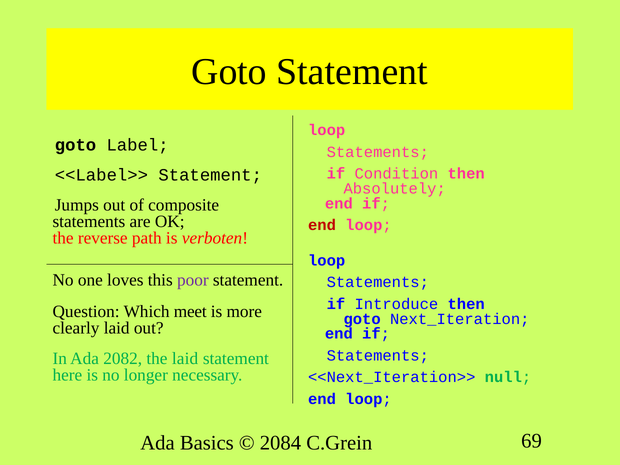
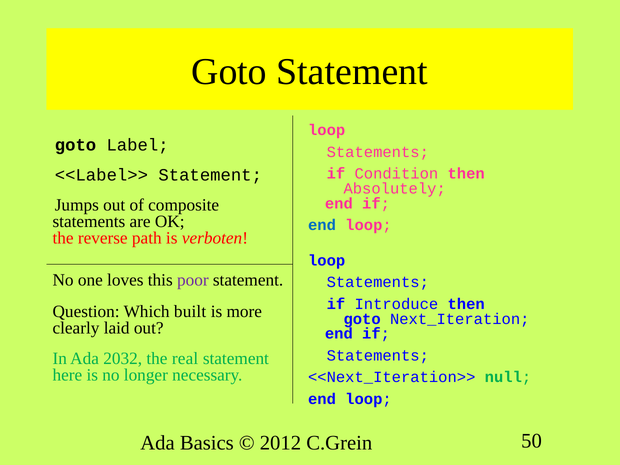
end colour: red -> blue (322, 225)
meet: meet -> built (190, 312)
2082: 2082 -> 2032 (123, 358)
the laid: laid -> real (185, 358)
2084: 2084 -> 2012 (280, 443)
69: 69 -> 50 (532, 441)
